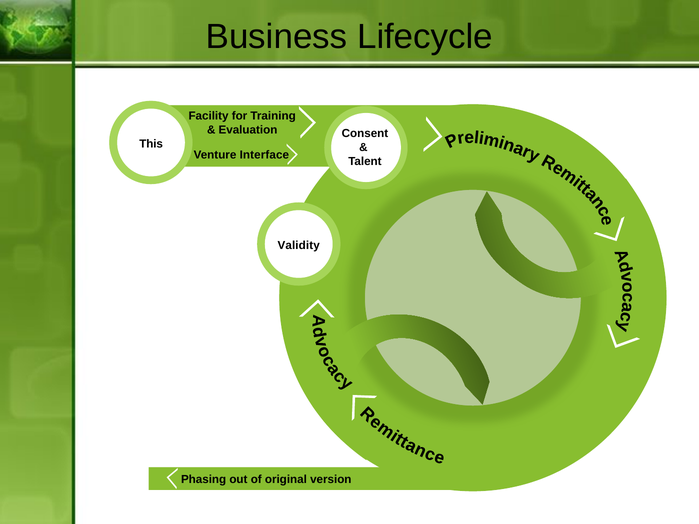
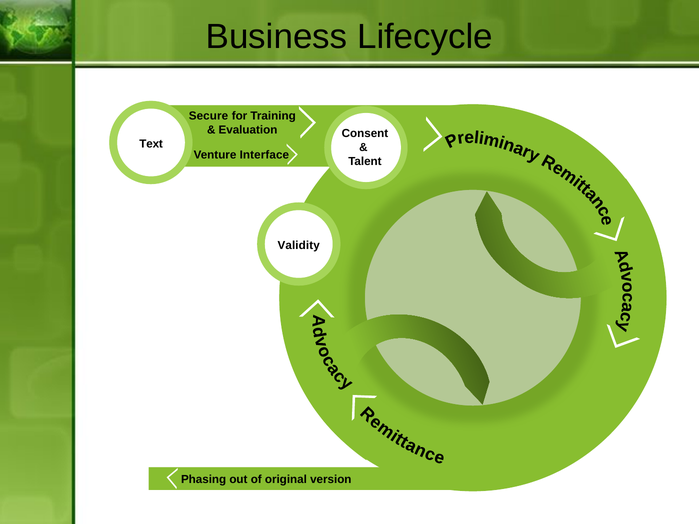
Facility: Facility -> Secure (208, 116)
This: This -> Text (151, 144)
